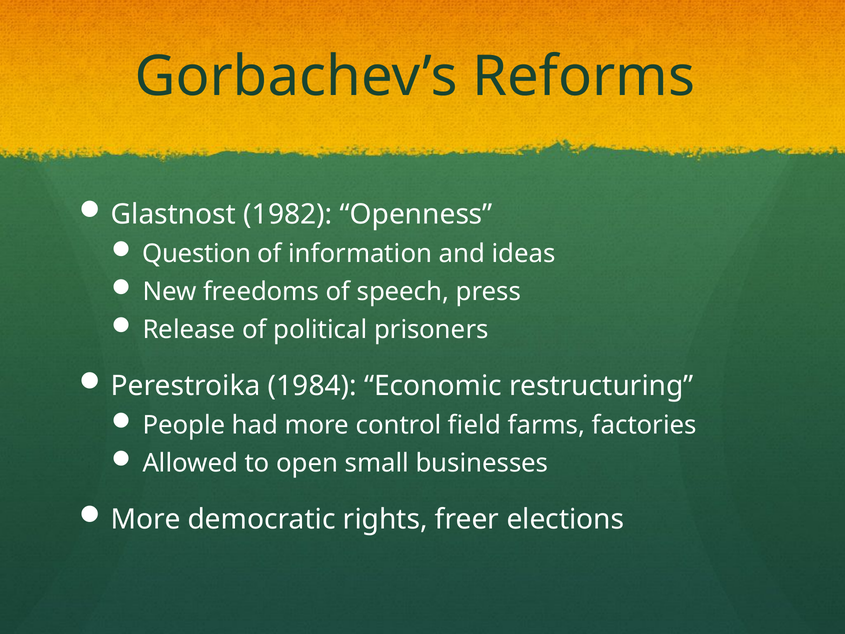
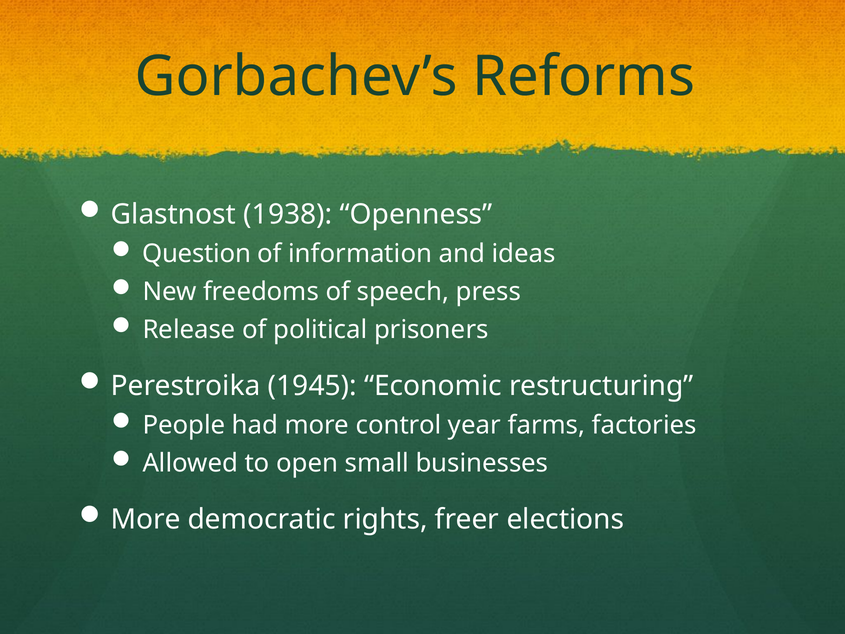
1982: 1982 -> 1938 (288, 214)
1984: 1984 -> 1945 (312, 386)
field: field -> year (474, 425)
